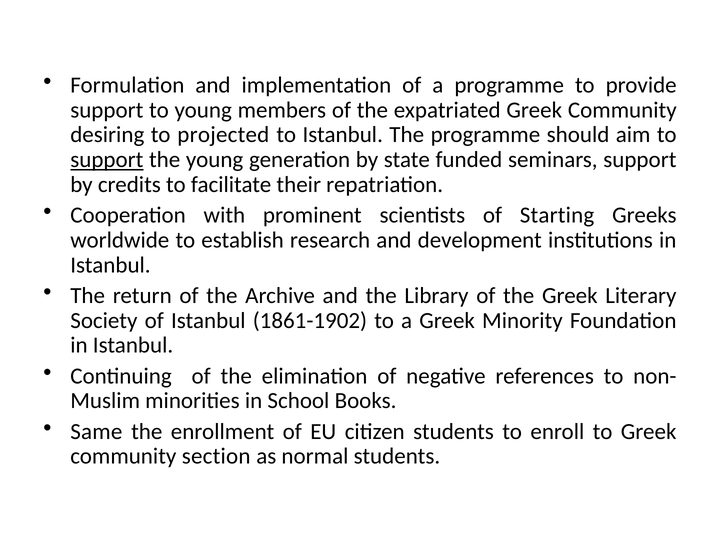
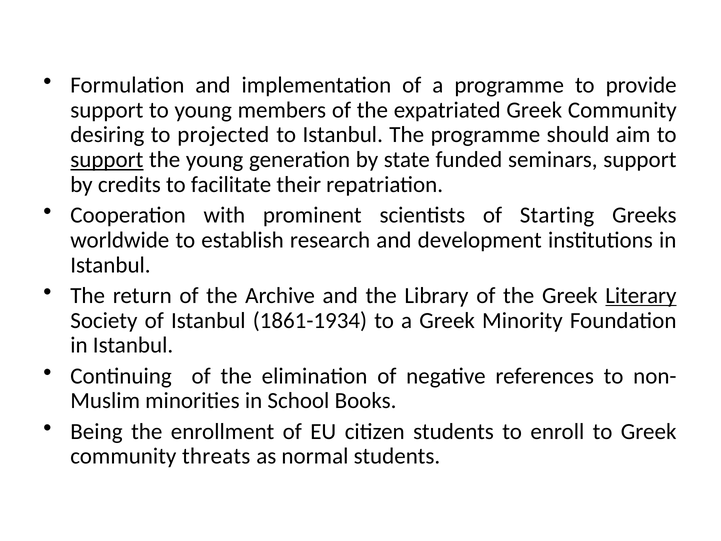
Literary underline: none -> present (641, 295)
1861-1902: 1861-1902 -> 1861-1934 (310, 320)
Same: Same -> Being (96, 431)
section: section -> threats (216, 456)
